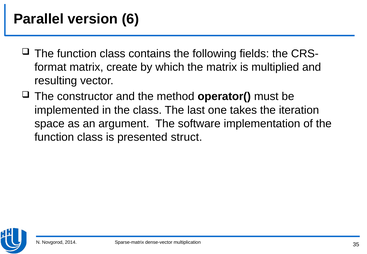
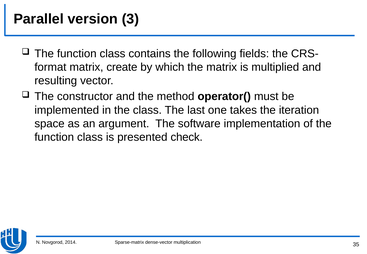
6: 6 -> 3 (130, 19)
struct: struct -> check (187, 137)
